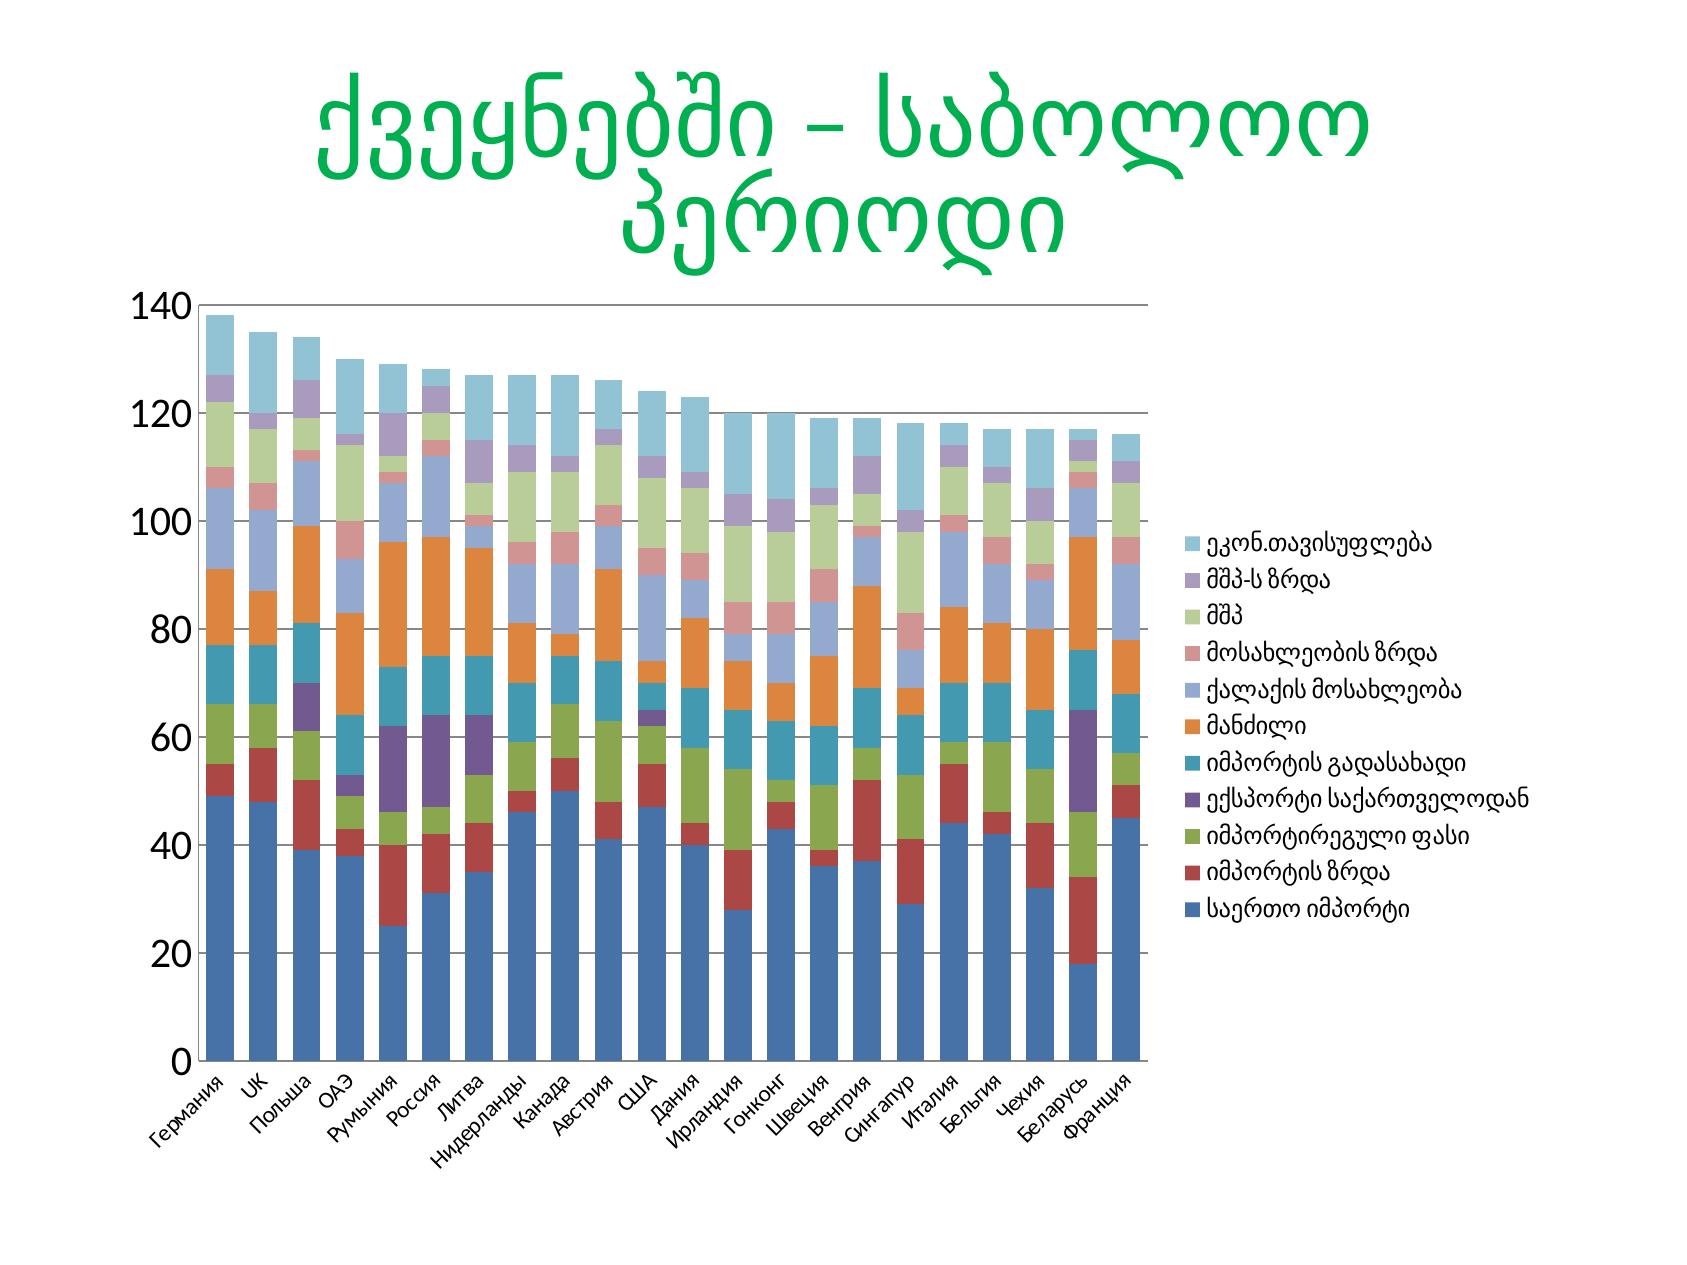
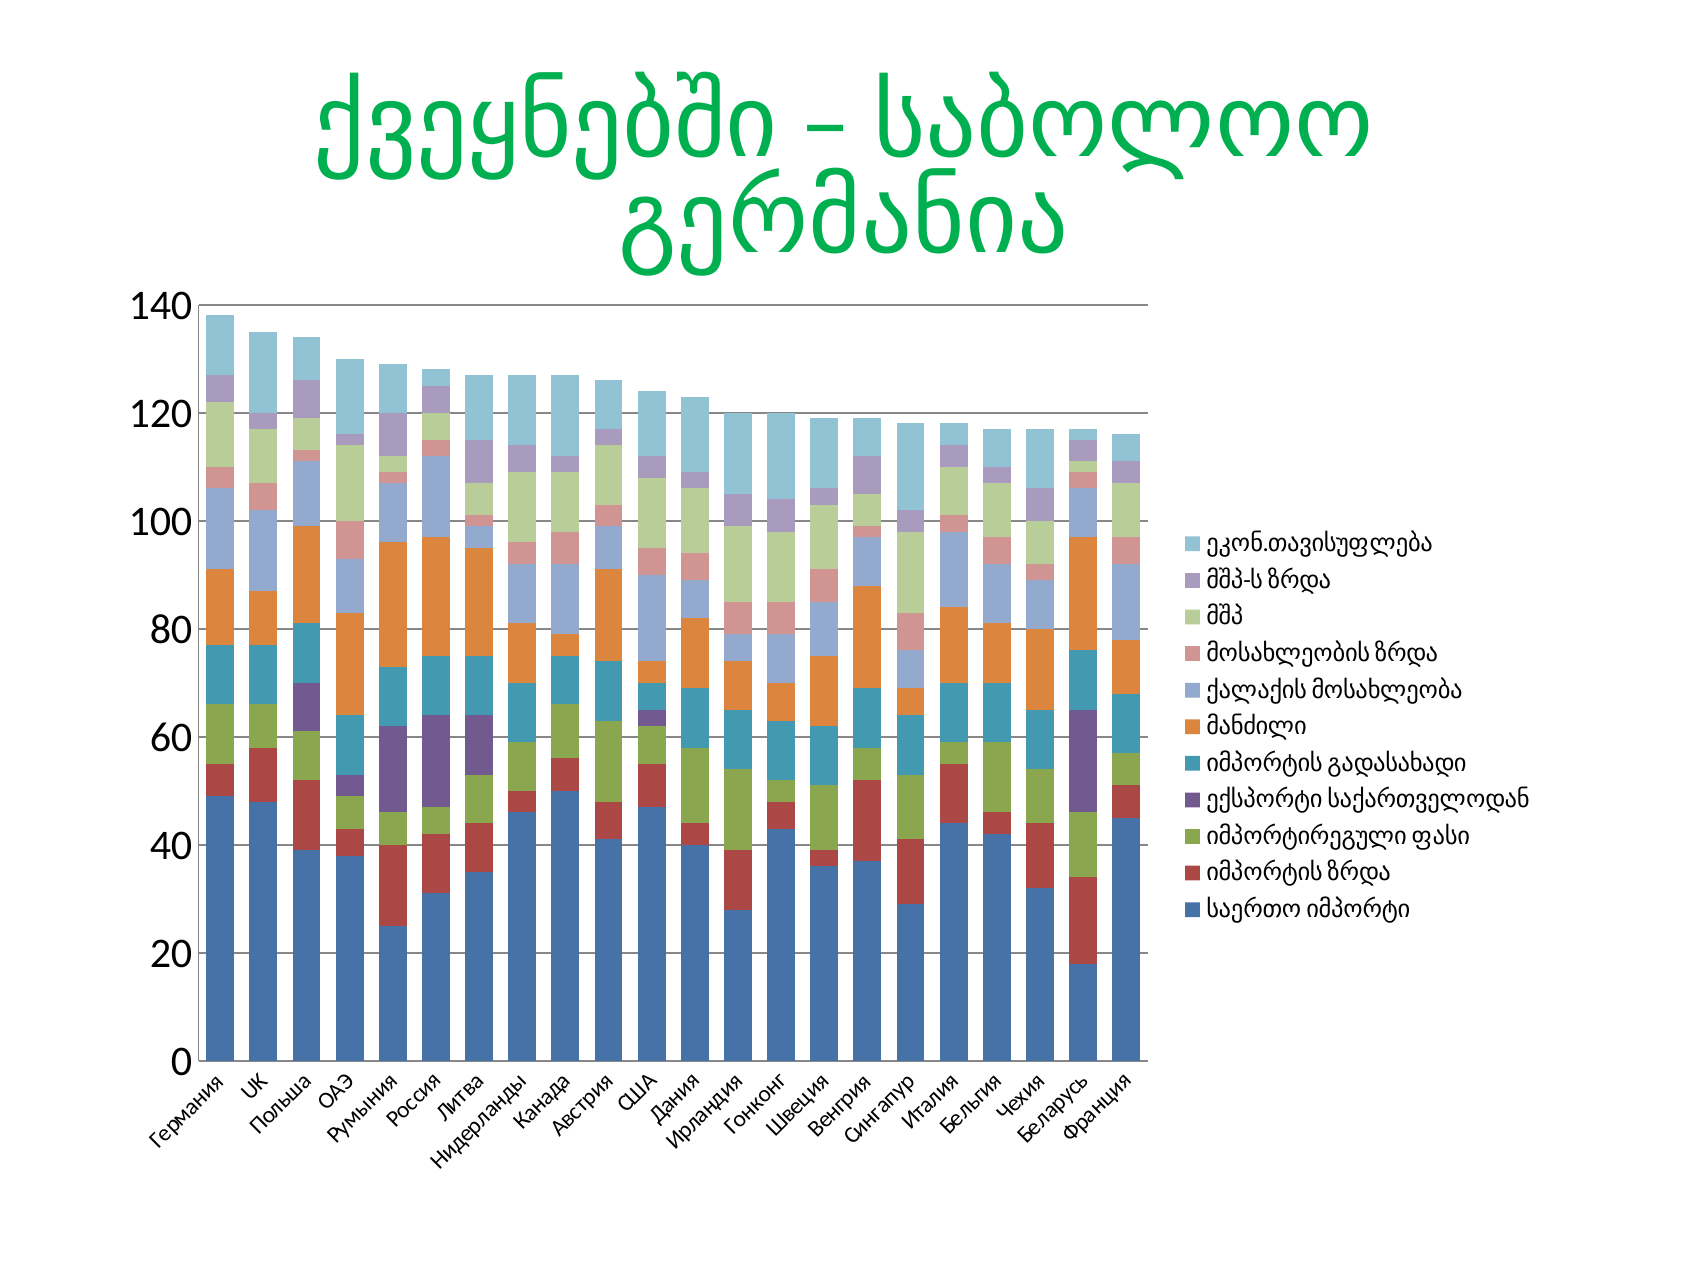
პერიოდი: პერიოდი -> გერმანია (843, 220)
